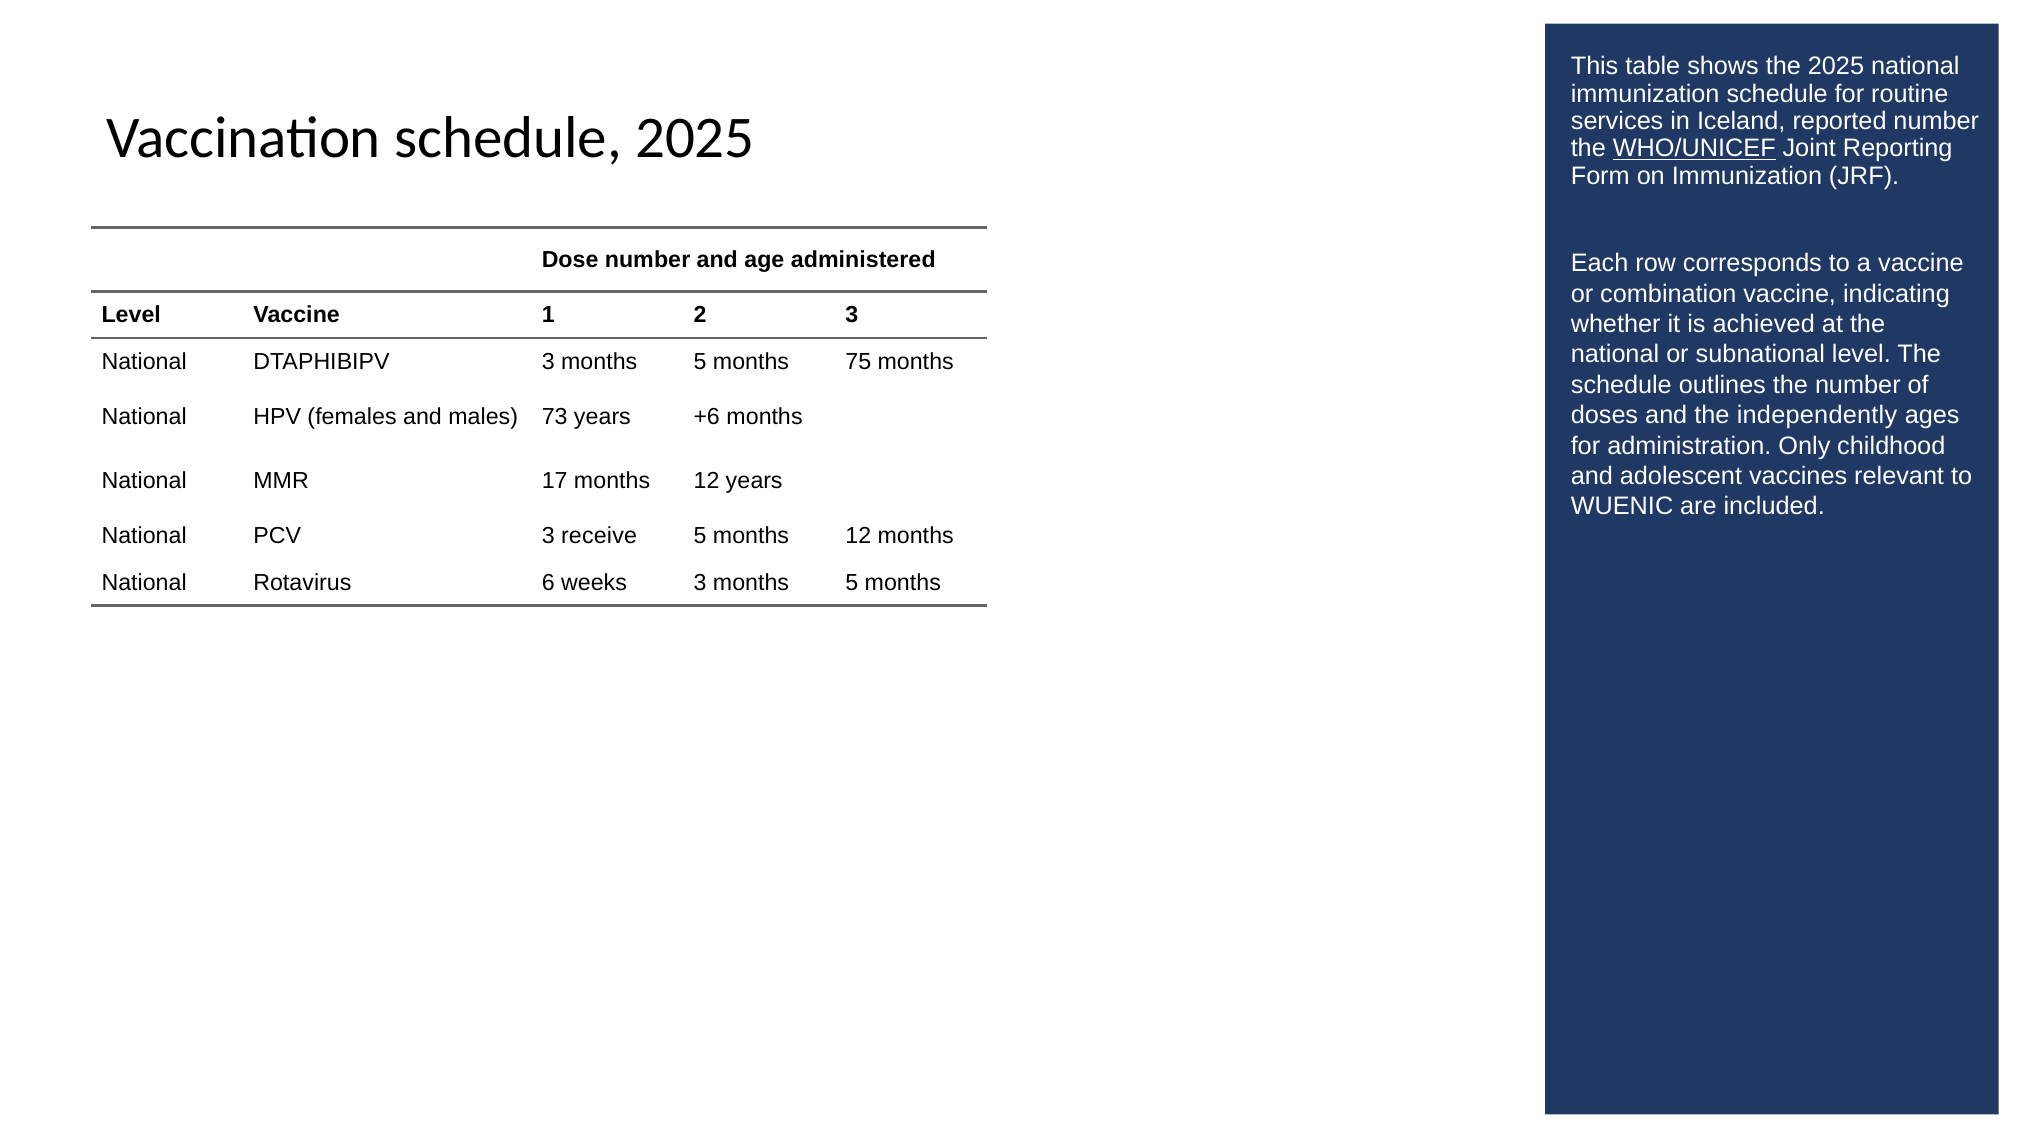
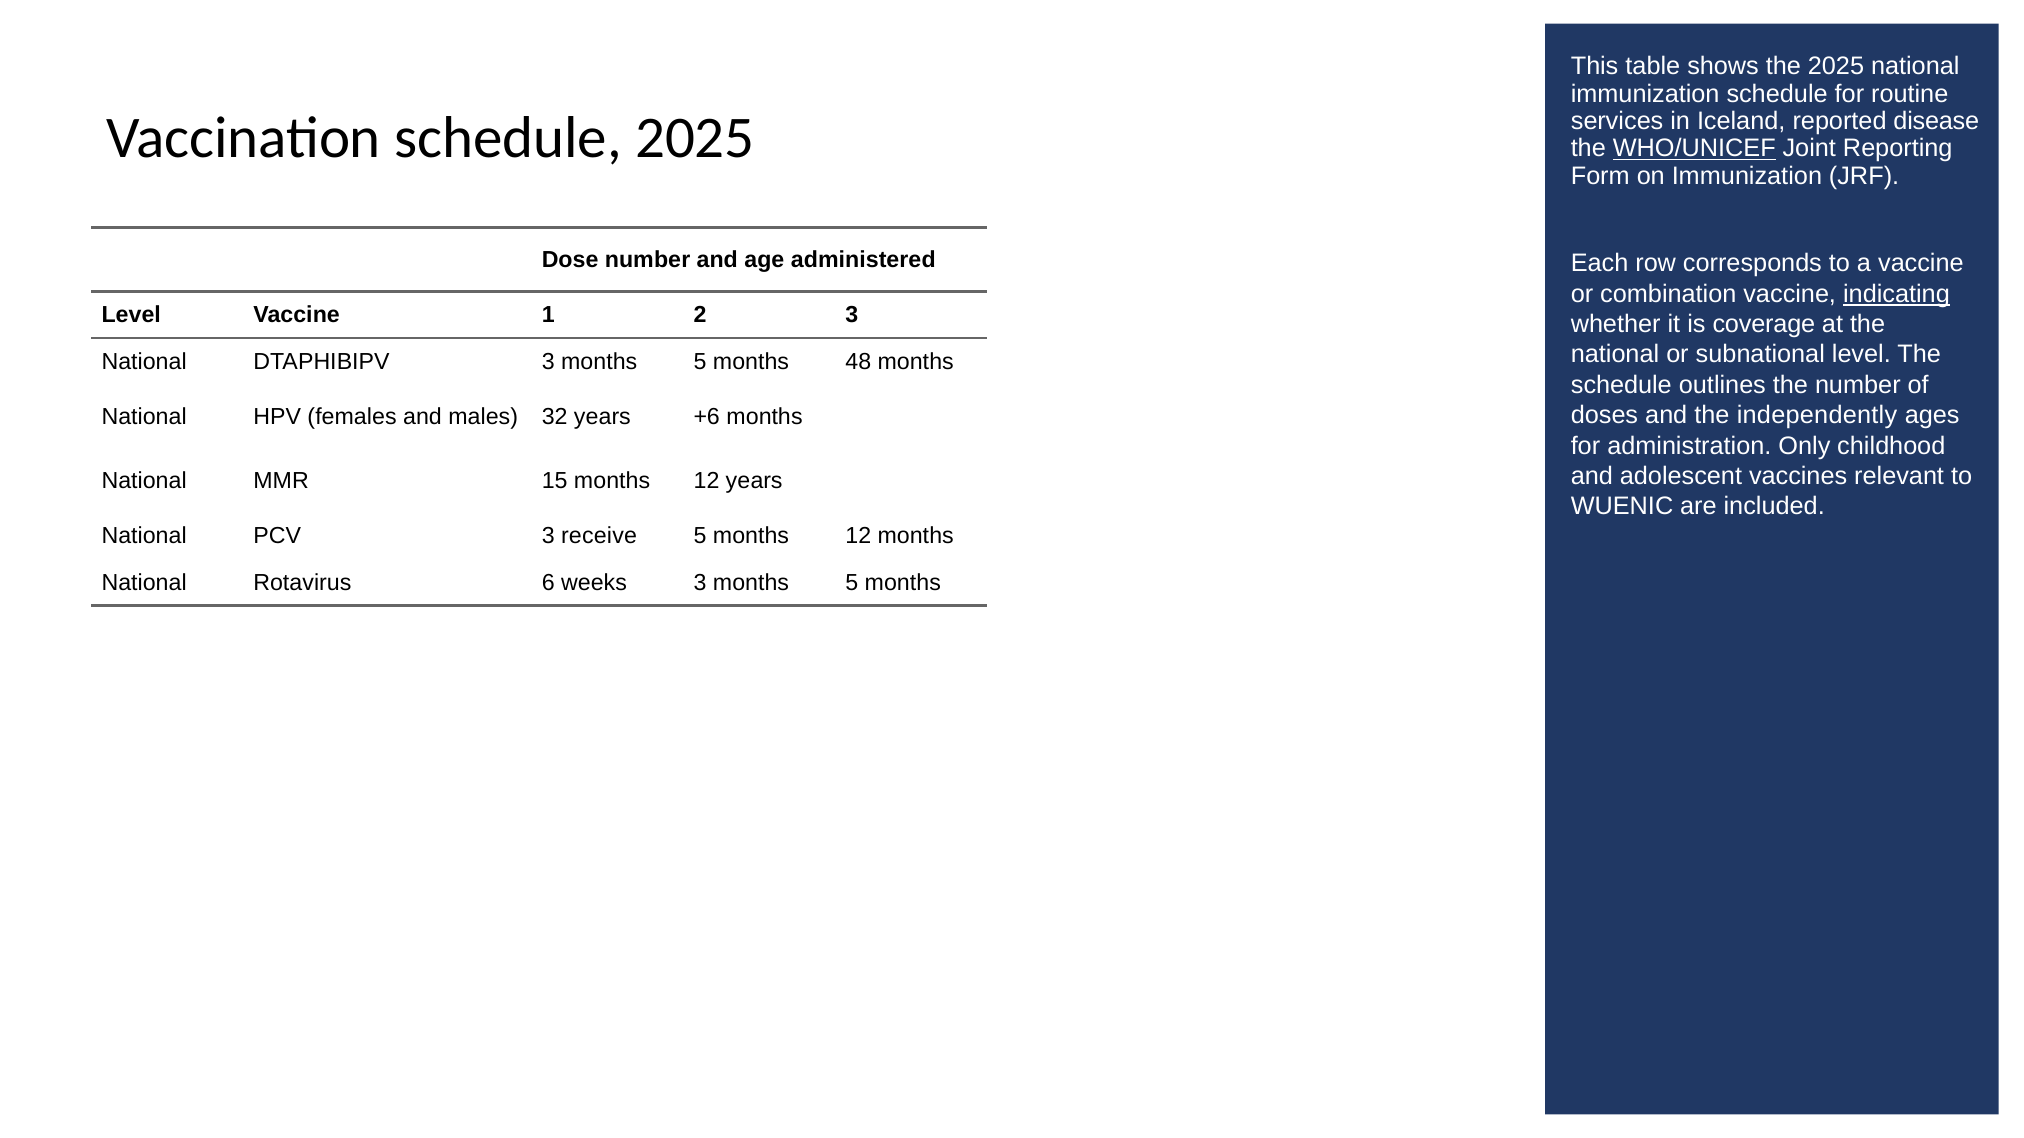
reported number: number -> disease (1936, 121)
indicating underline: none -> present (1896, 294)
achieved: achieved -> coverage (1764, 324)
75: 75 -> 48 (858, 362)
73: 73 -> 32 (555, 417)
17: 17 -> 15 (555, 481)
